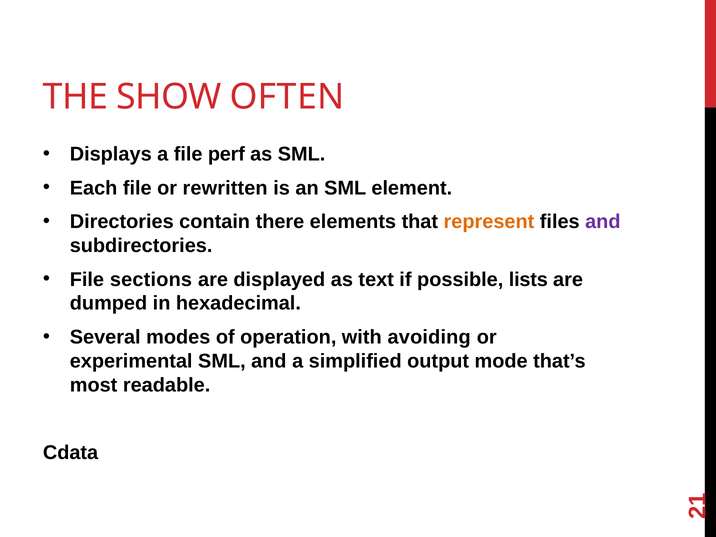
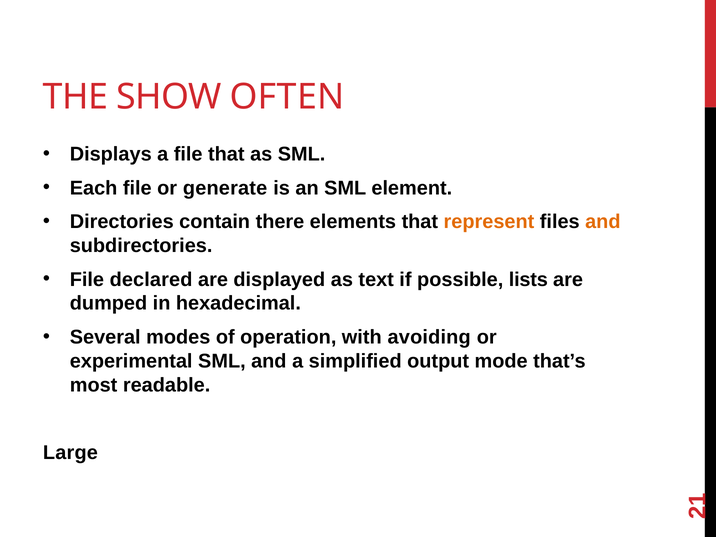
file perf: perf -> that (226, 154)
rewritten: rewritten -> generate (225, 188)
and colour: purple -> orange (603, 222)
sections: sections -> declared (151, 279)
Cdata: Cdata -> Large (70, 453)
